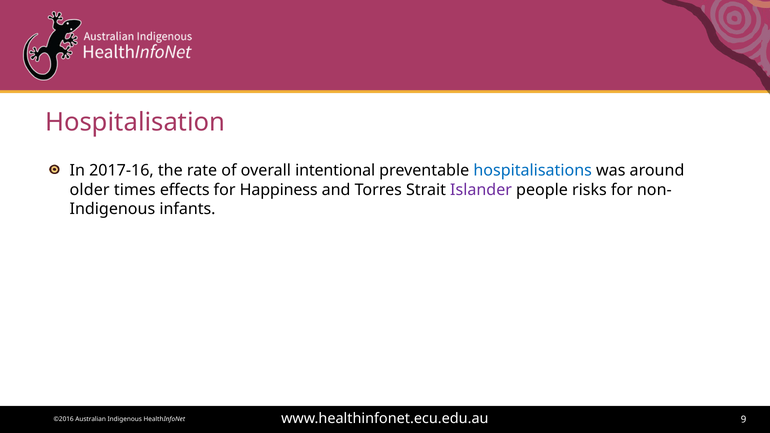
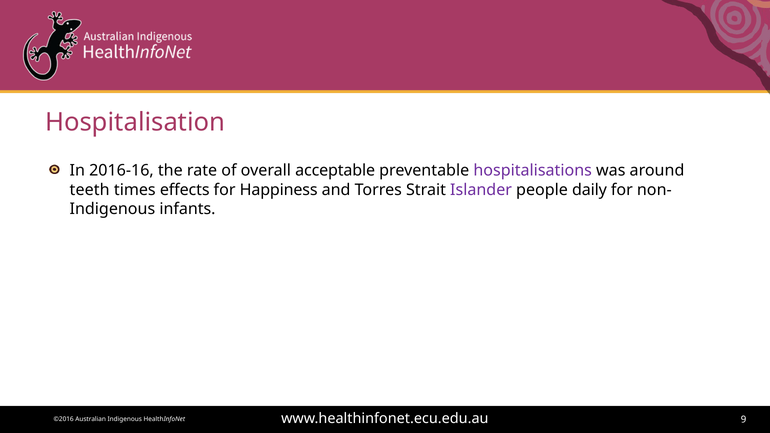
2017-16: 2017-16 -> 2016-16 (121, 171)
intentional: intentional -> acceptable (335, 171)
hospitalisations colour: blue -> purple (533, 171)
older: older -> teeth (90, 190)
risks: risks -> daily (589, 190)
